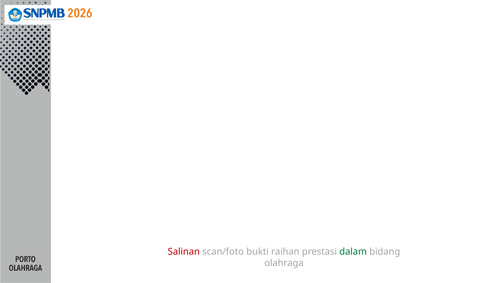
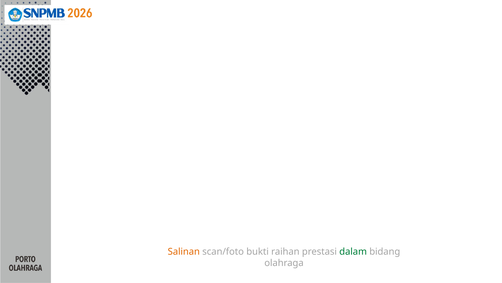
Salinan colour: red -> orange (184, 251)
